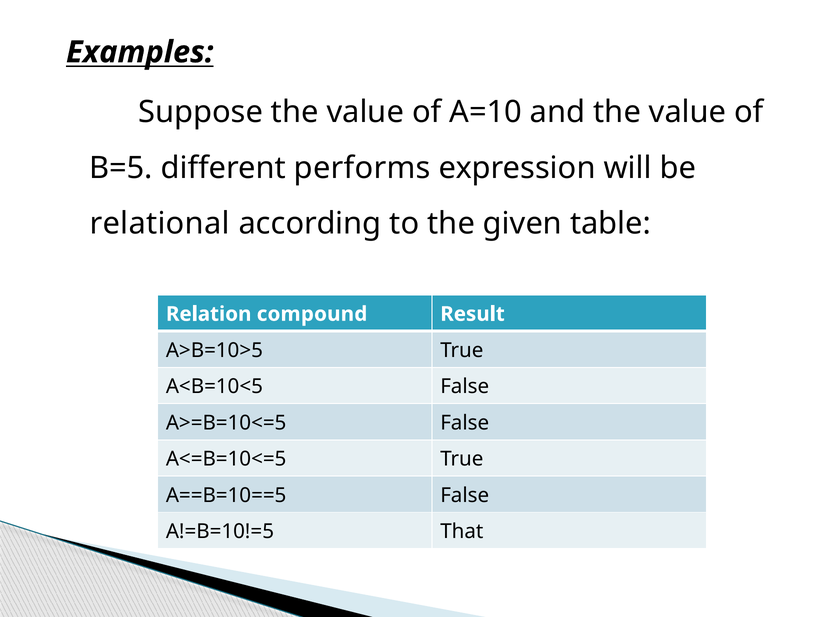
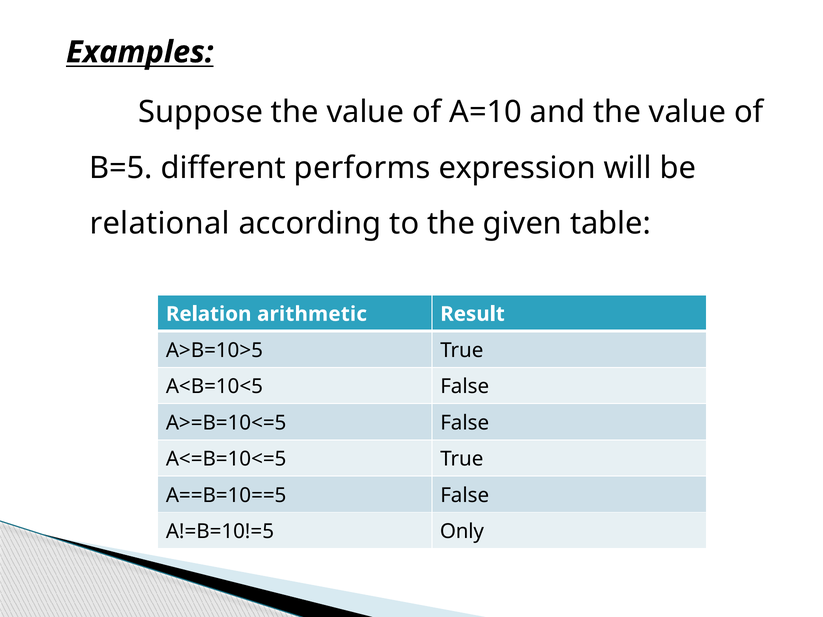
compound: compound -> arithmetic (312, 314)
That: That -> Only (462, 532)
